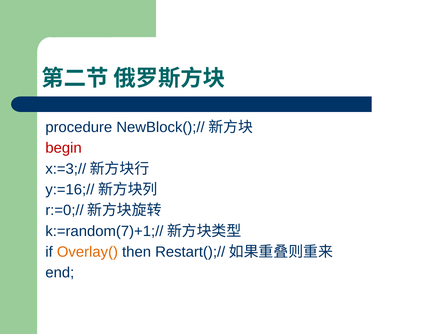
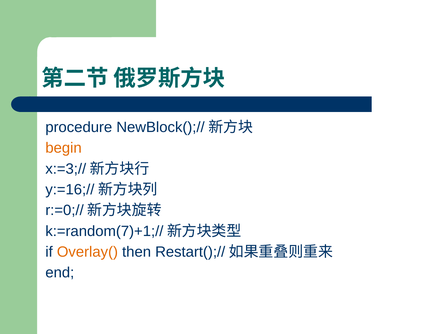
begin colour: red -> orange (64, 148)
